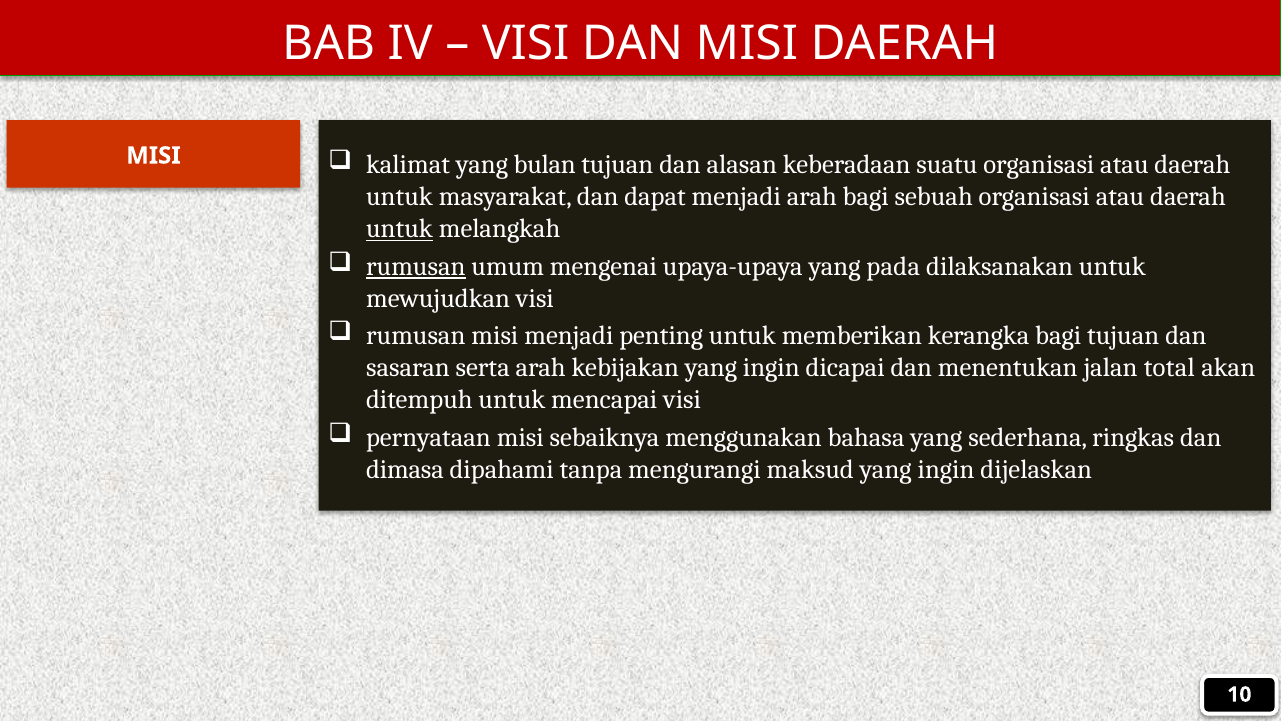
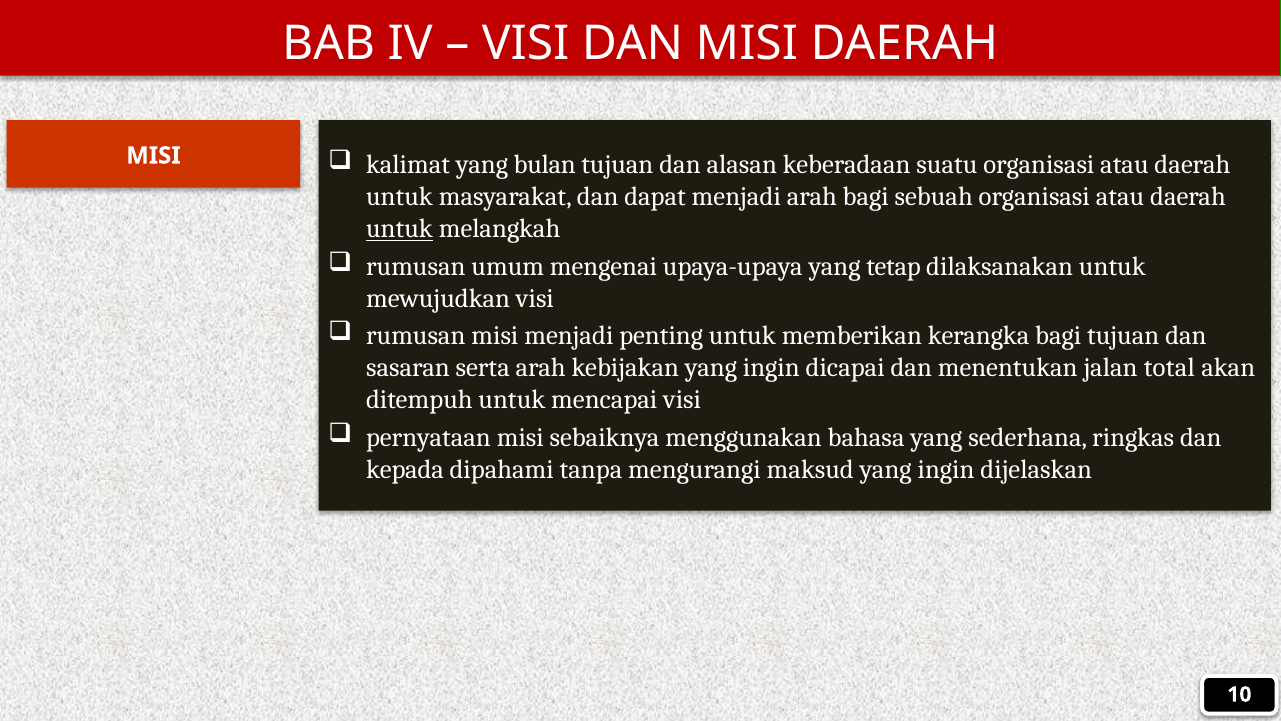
rumusan underline: present -> none (416, 266)
pada: pada -> tetap (894, 266)
dimasa: dimasa -> kepada (405, 469)
